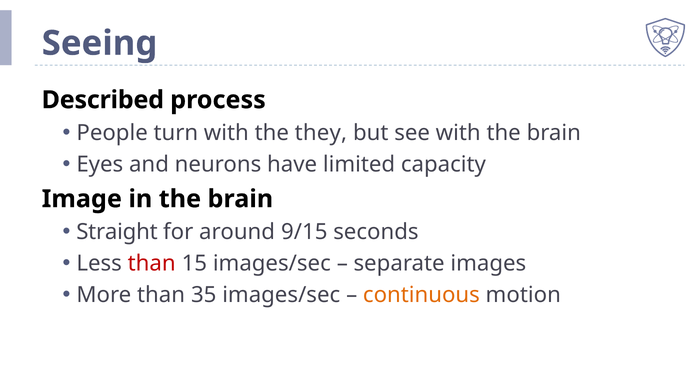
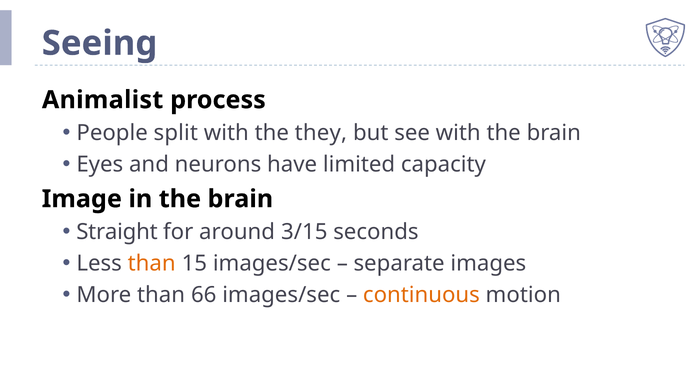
Described: Described -> Animalist (103, 100)
turn: turn -> split (176, 133)
9/15: 9/15 -> 3/15 (304, 232)
than colour: red -> orange (152, 264)
35: 35 -> 66 (204, 295)
